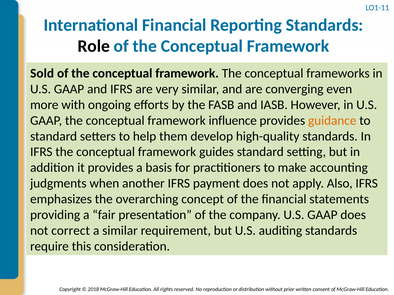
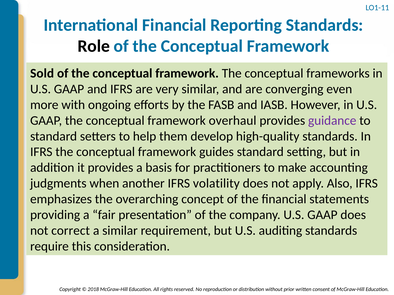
influence: influence -> overhaul (233, 121)
guidance colour: orange -> purple (332, 121)
payment: payment -> volatility (216, 184)
